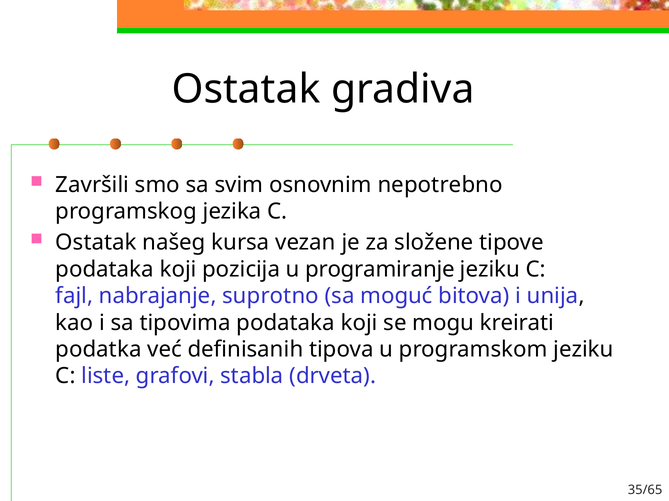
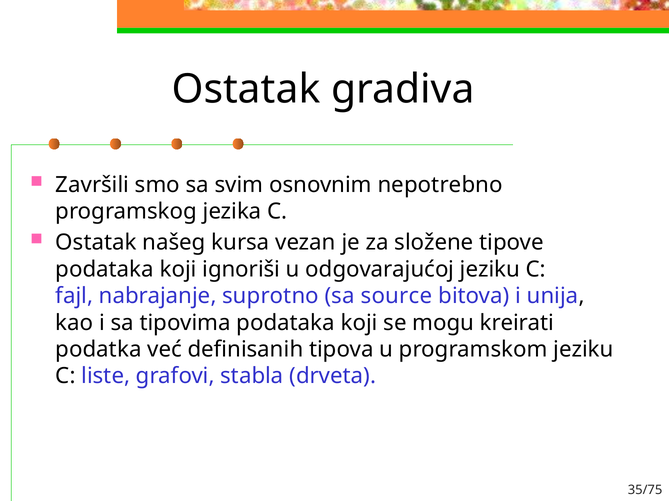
pozicija: pozicija -> ignoriši (241, 270)
programiranje: programiranje -> odgovarajućoj (380, 270)
moguć: moguć -> source (396, 296)
35/65: 35/65 -> 35/75 (645, 491)
